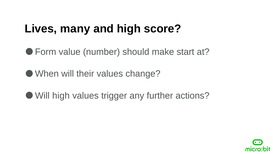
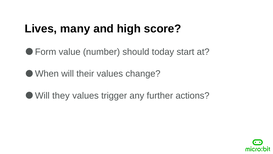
make: make -> today (163, 52)
Will high: high -> they (61, 95)
